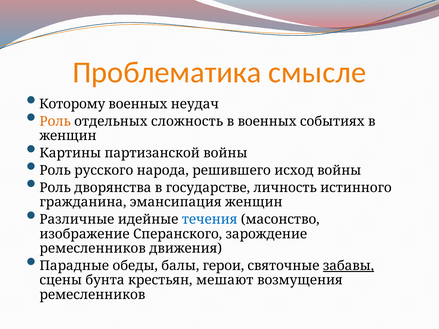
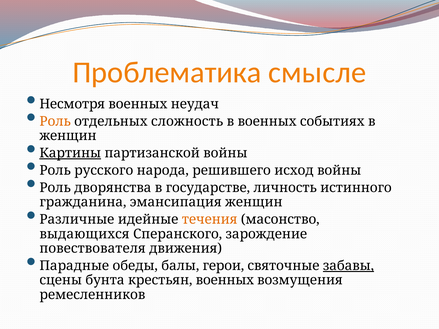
Которому: Которому -> Несмотря (72, 104)
Картины underline: none -> present (70, 153)
течения colour: blue -> orange (210, 220)
изображение: изображение -> выдающихся (84, 234)
ремесленников: ремесленников -> повествователя (93, 249)
крестьян мешают: мешают -> военных (225, 280)
